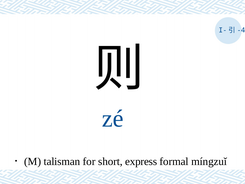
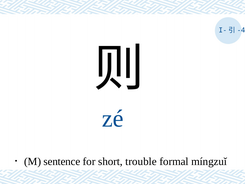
talisman: talisman -> sentence (62, 161)
express: express -> trouble (141, 161)
